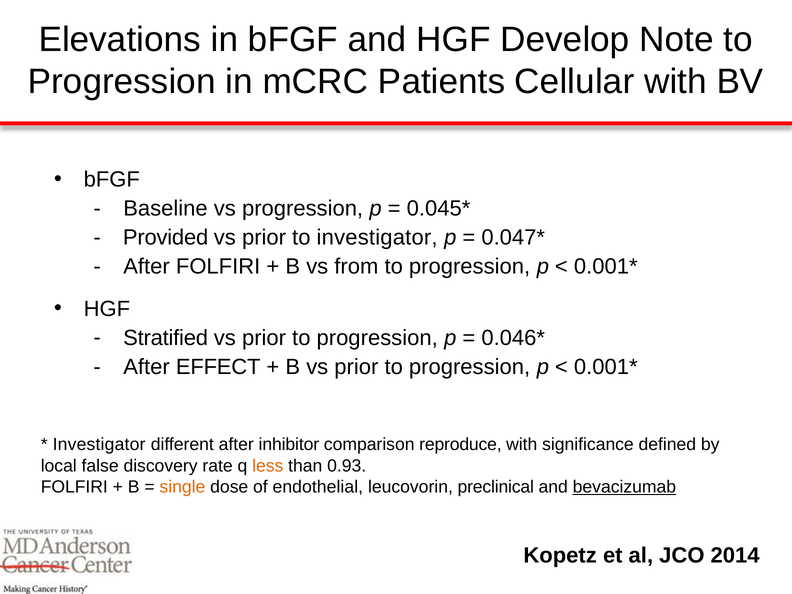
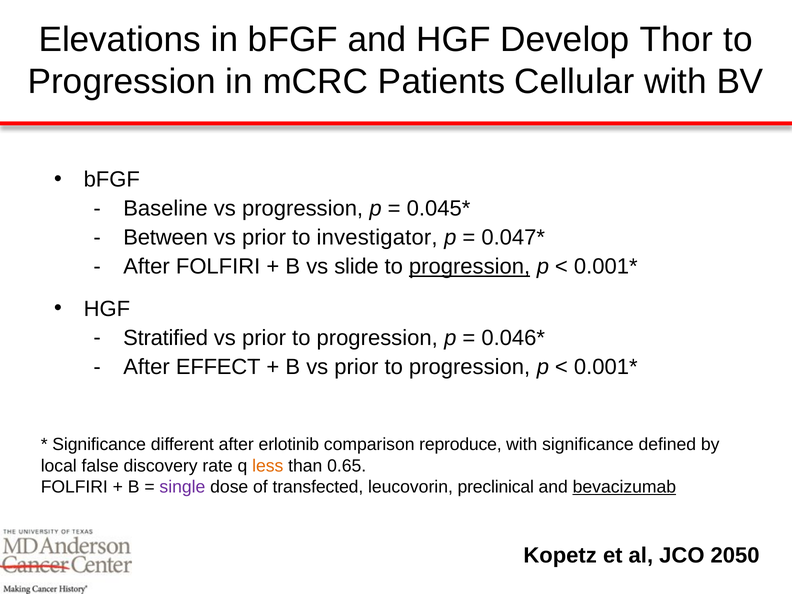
Note: Note -> Thor (676, 39)
Provided: Provided -> Between (166, 238)
from: from -> slide (357, 267)
progression underline: none -> present (470, 267)
Investigator: Investigator -> Significance (99, 445)
inhibitor: inhibitor -> erlotinib (289, 445)
0.93: 0.93 -> 0.65 (347, 466)
single colour: orange -> purple (182, 487)
endothelial: endothelial -> transfected (318, 487)
2014: 2014 -> 2050 (735, 556)
